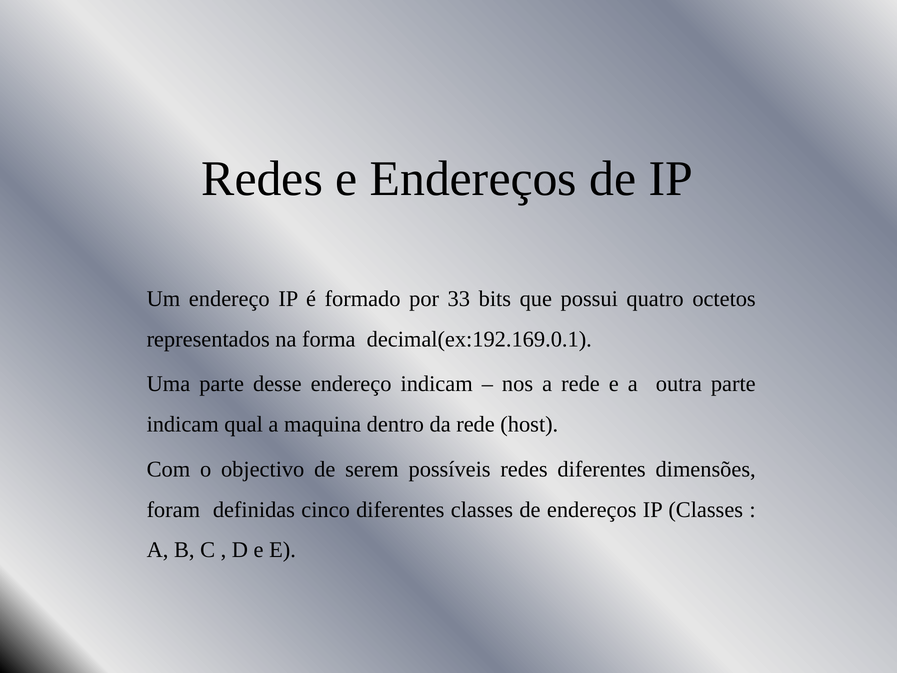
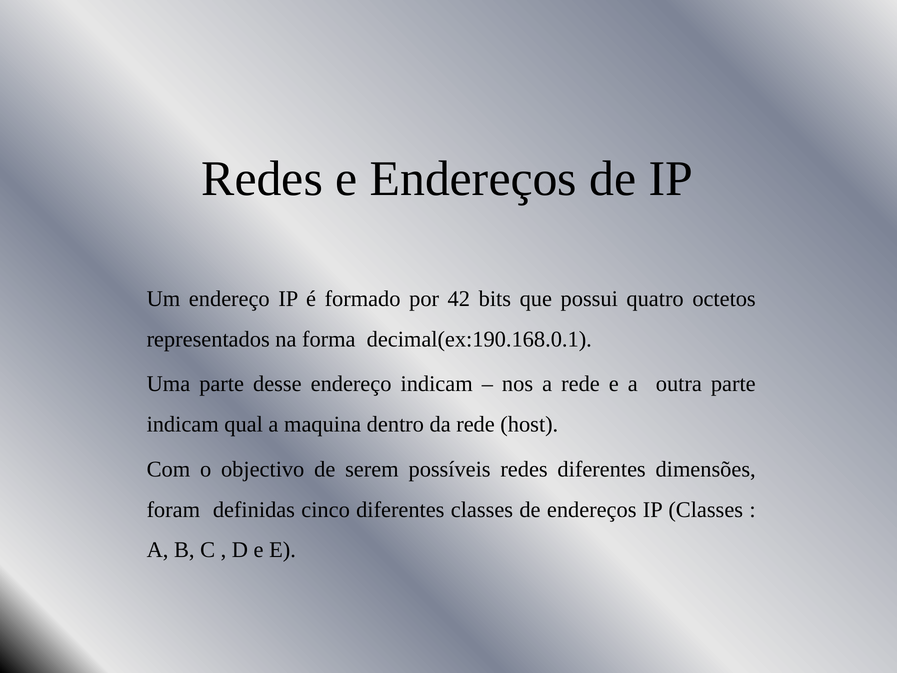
33: 33 -> 42 (459, 299)
decimal(ex:192.169.0.1: decimal(ex:192.169.0.1 -> decimal(ex:190.168.0.1 (479, 339)
